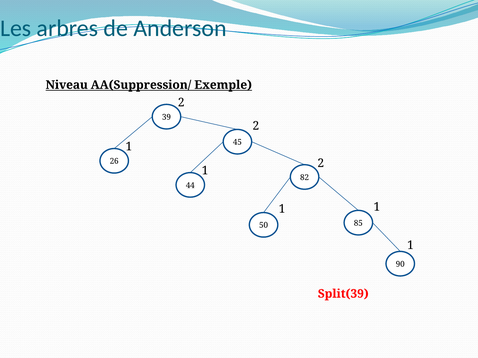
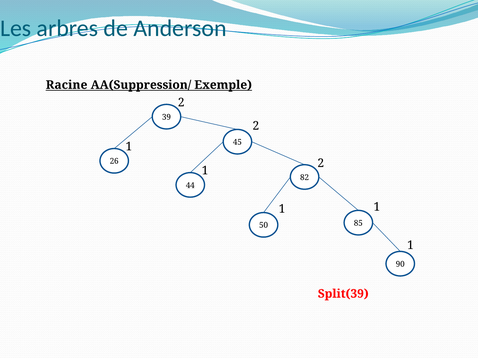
Niveau: Niveau -> Racine (67, 85)
